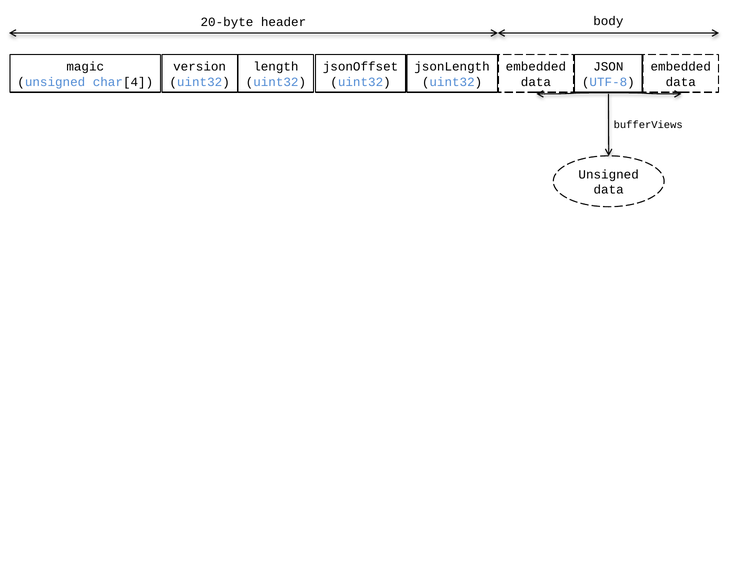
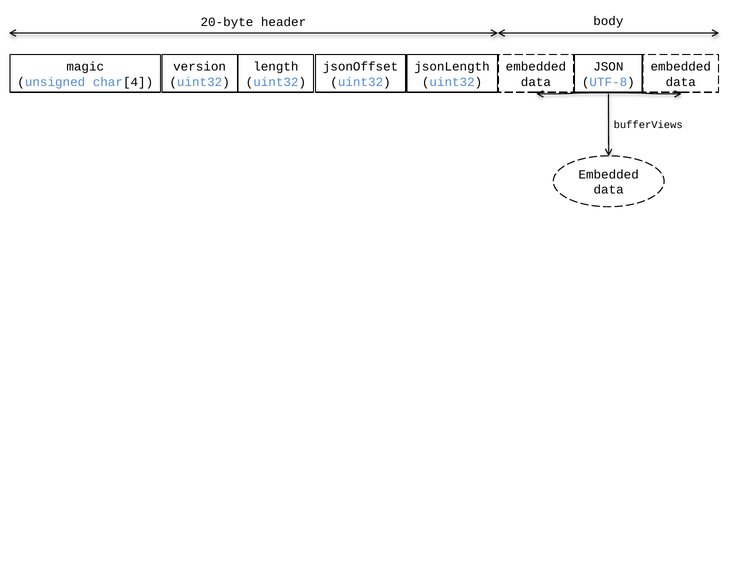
Unsigned: Unsigned -> Embedded (609, 175)
